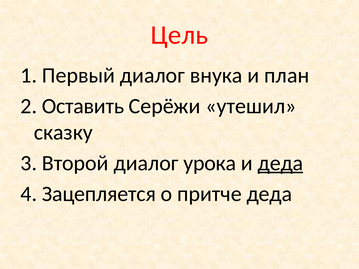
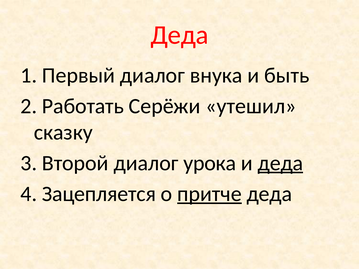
Цель: Цель -> Деда (180, 35)
план: план -> быть (287, 75)
Оставить: Оставить -> Работать (83, 106)
притче underline: none -> present (209, 194)
